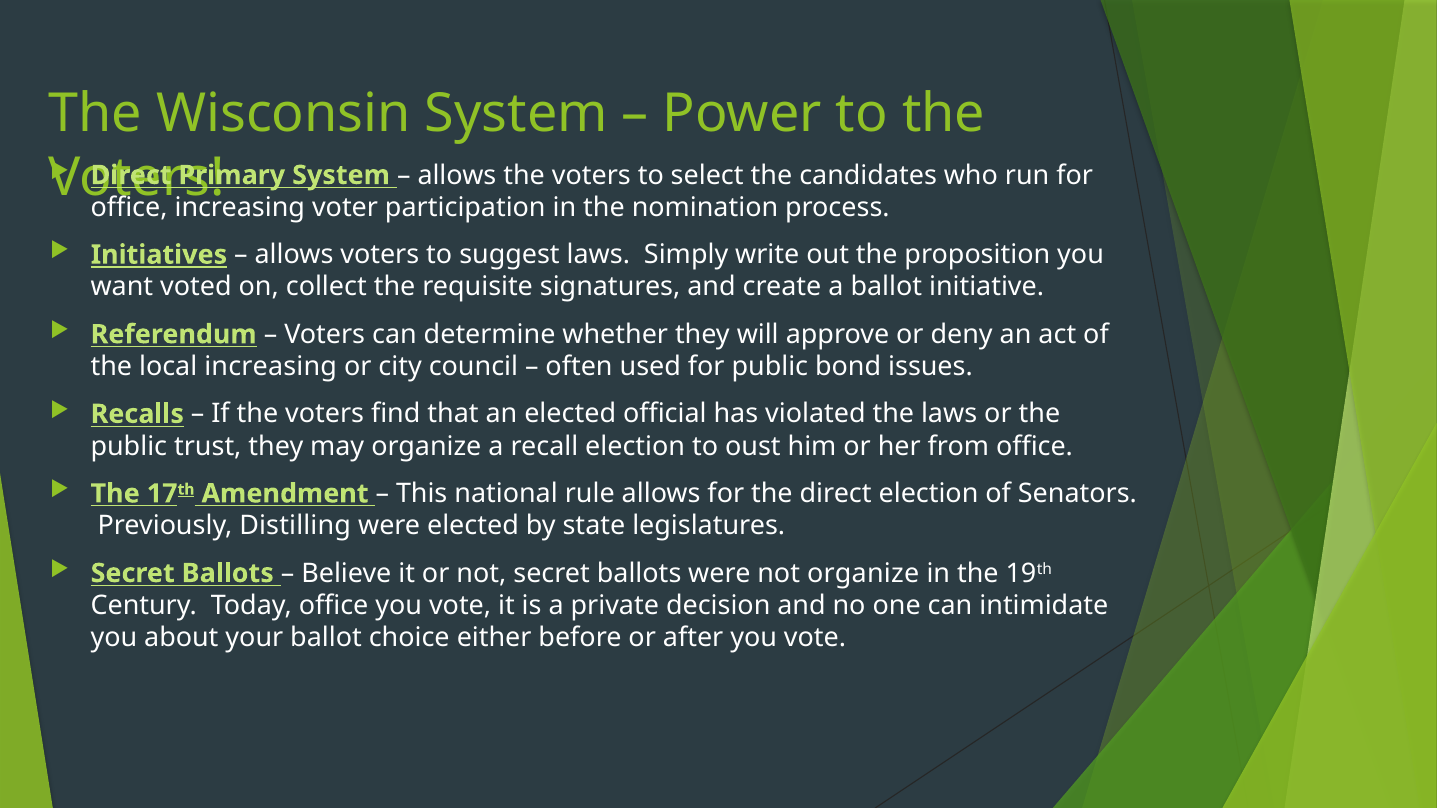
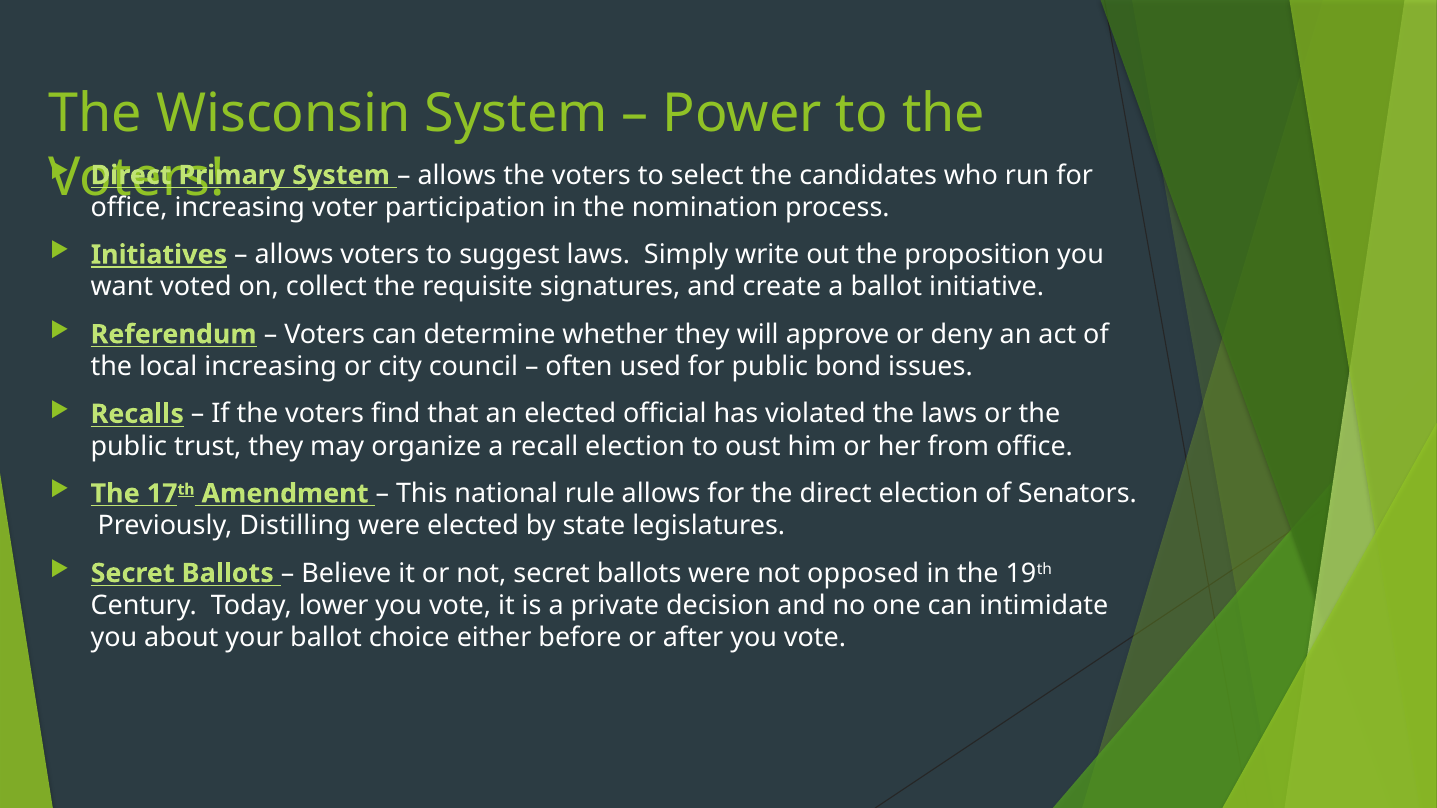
not organize: organize -> opposed (863, 573)
Today office: office -> lower (334, 606)
